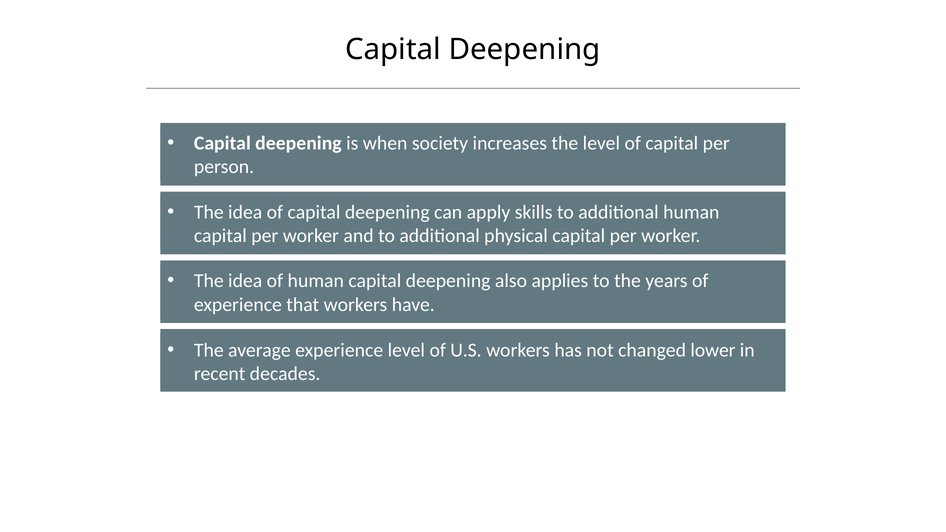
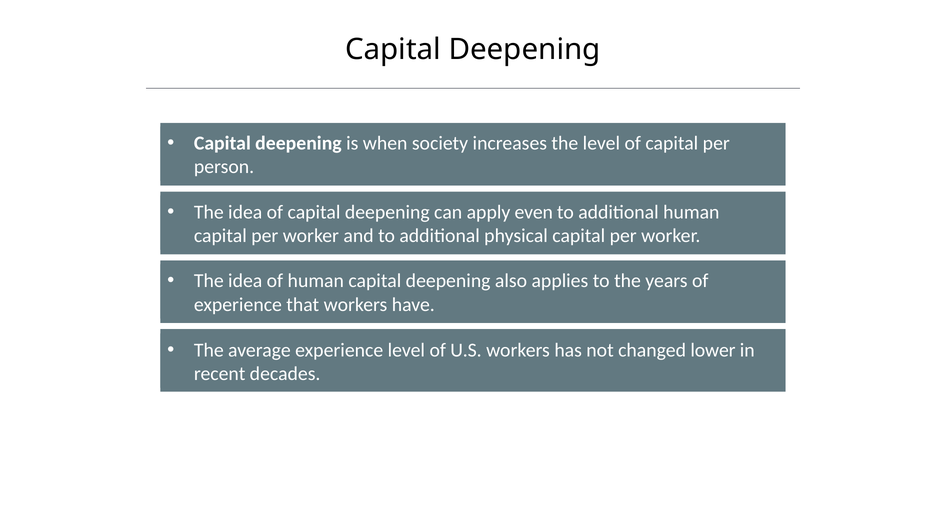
skills: skills -> even (534, 212)
